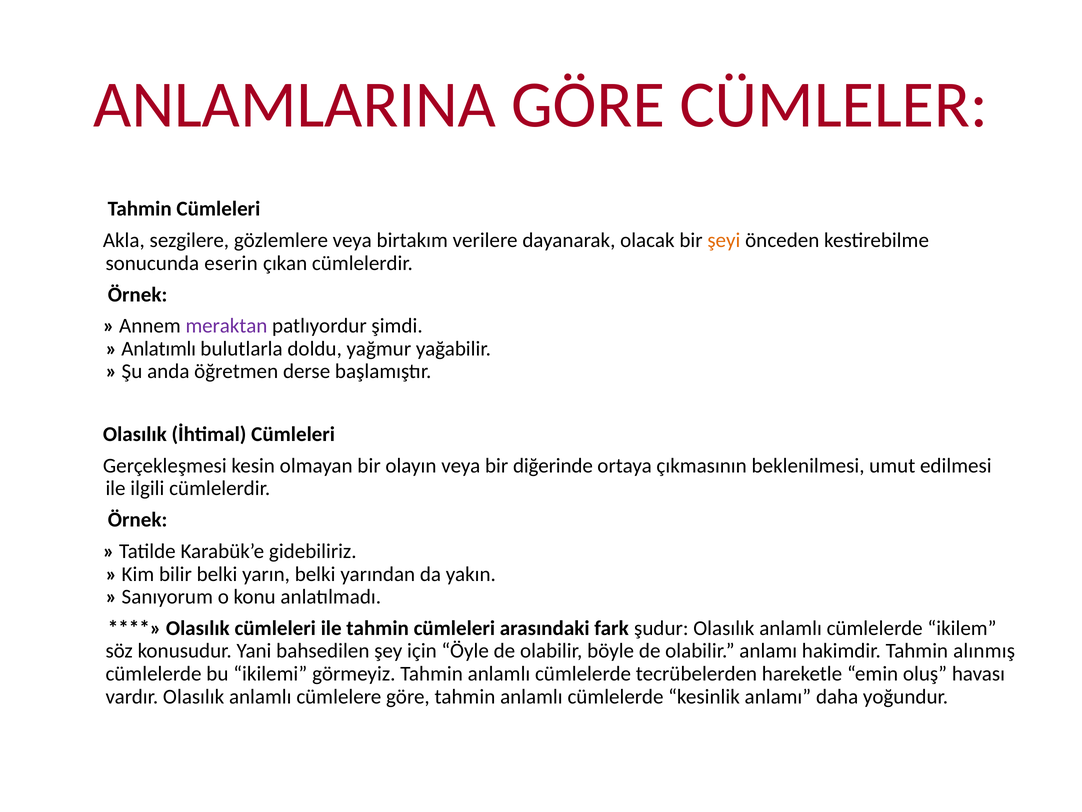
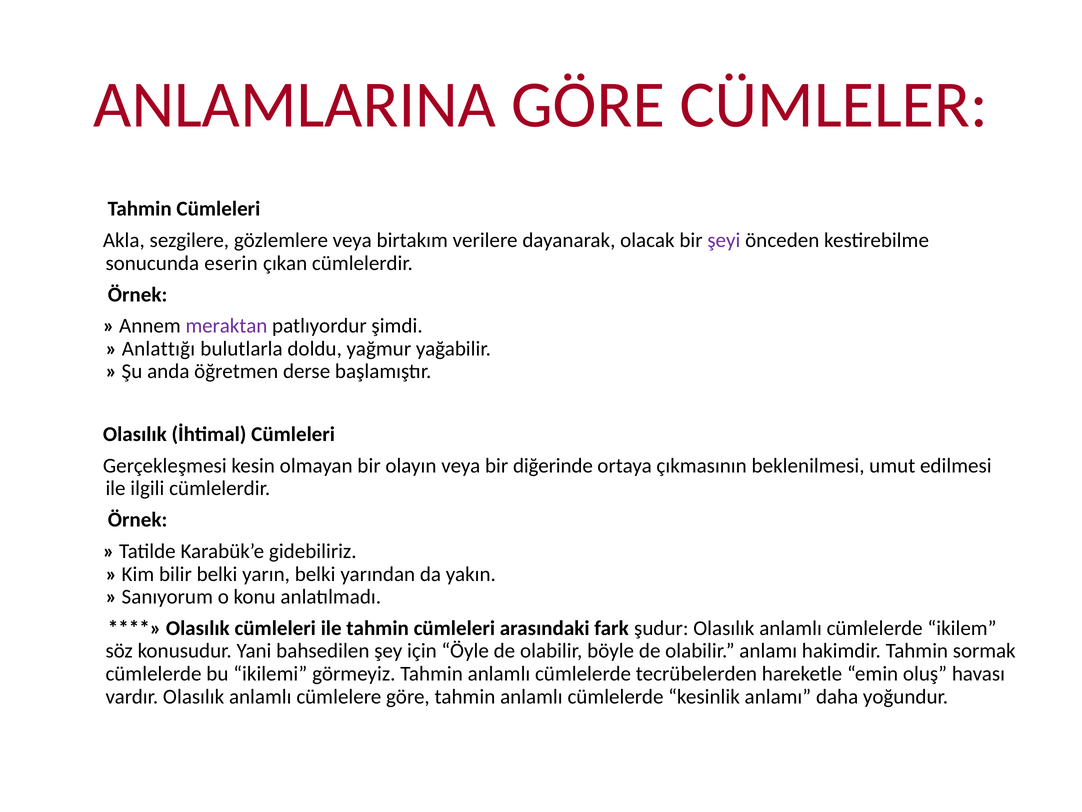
şeyi colour: orange -> purple (724, 240)
Anlatımlı: Anlatımlı -> Anlattığı (158, 349)
alınmış: alınmış -> sormak (984, 651)
